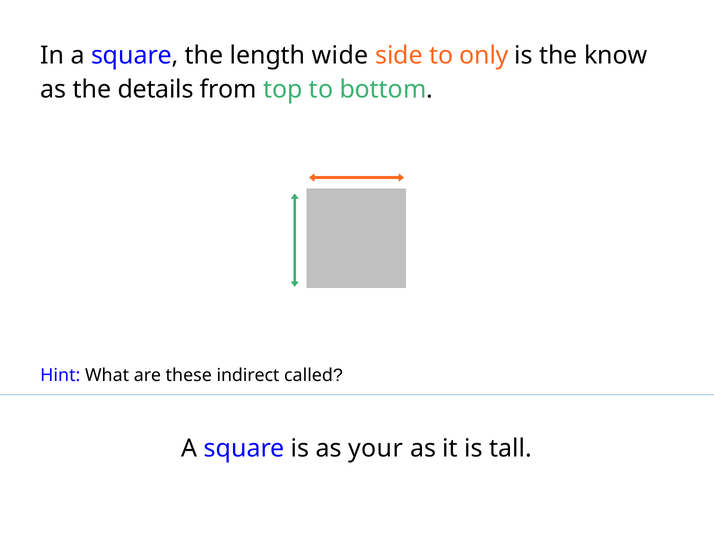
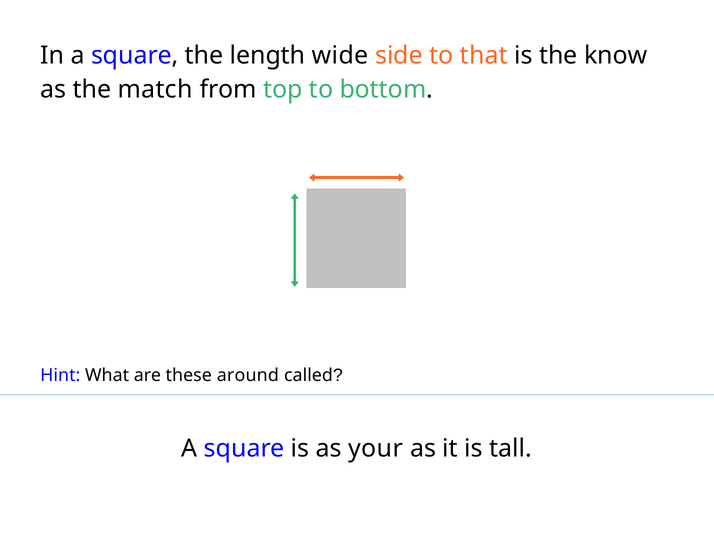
only: only -> that (484, 55)
details: details -> match (155, 90)
indirect: indirect -> around (248, 375)
